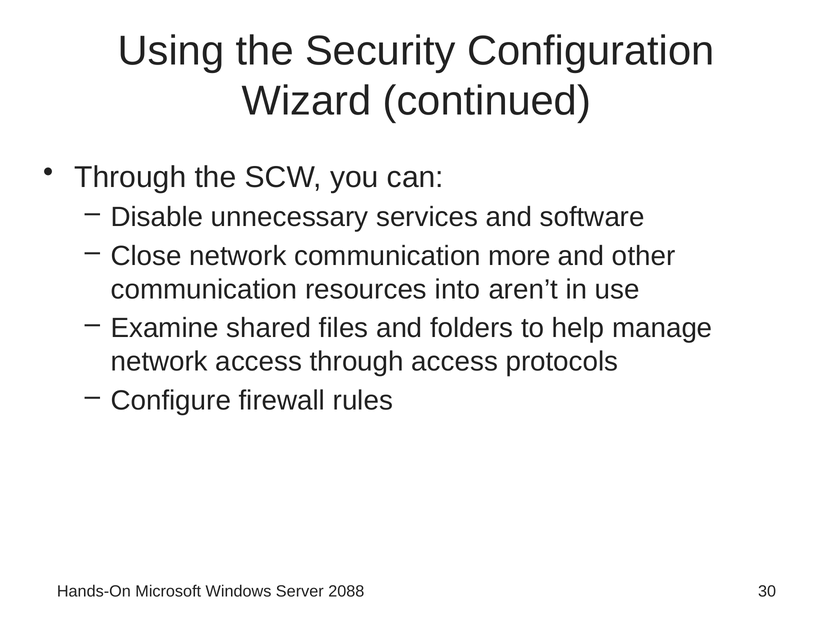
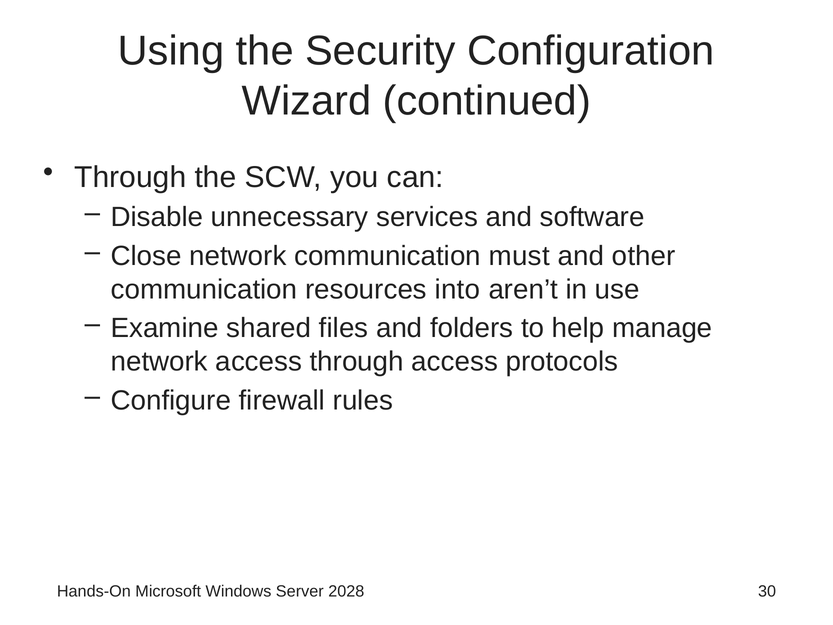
more: more -> must (519, 256)
2088: 2088 -> 2028 (346, 591)
